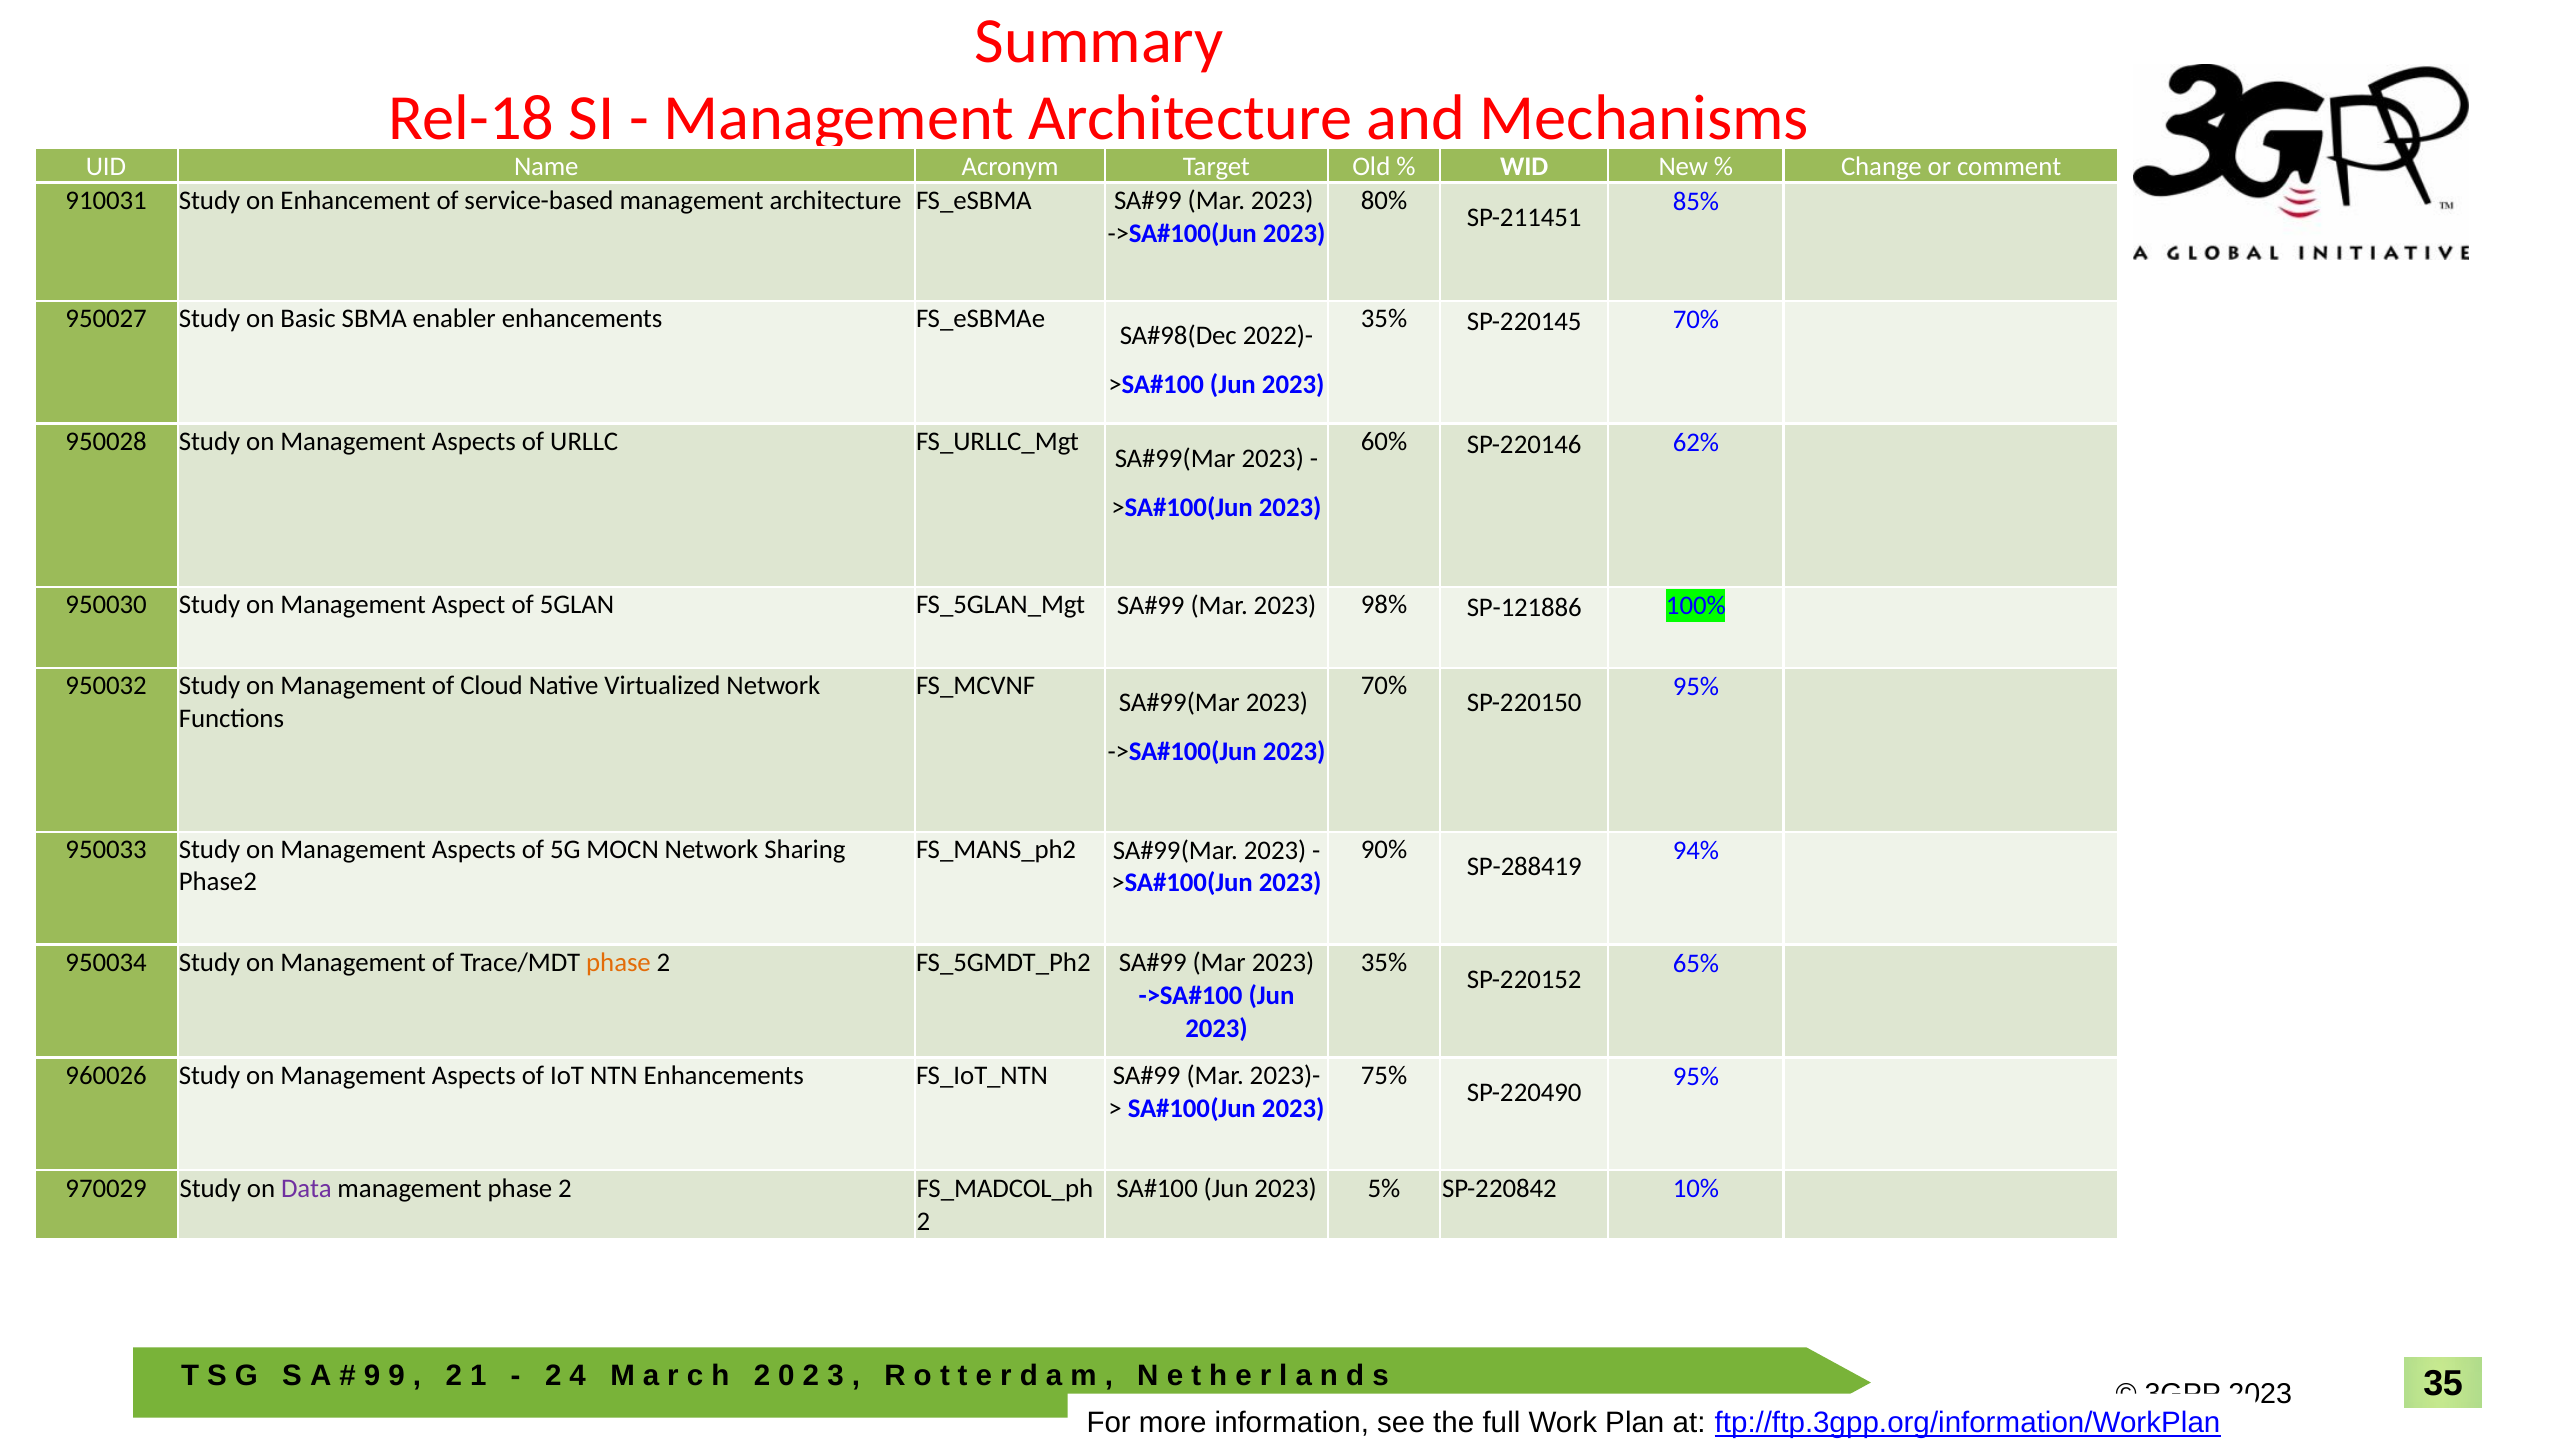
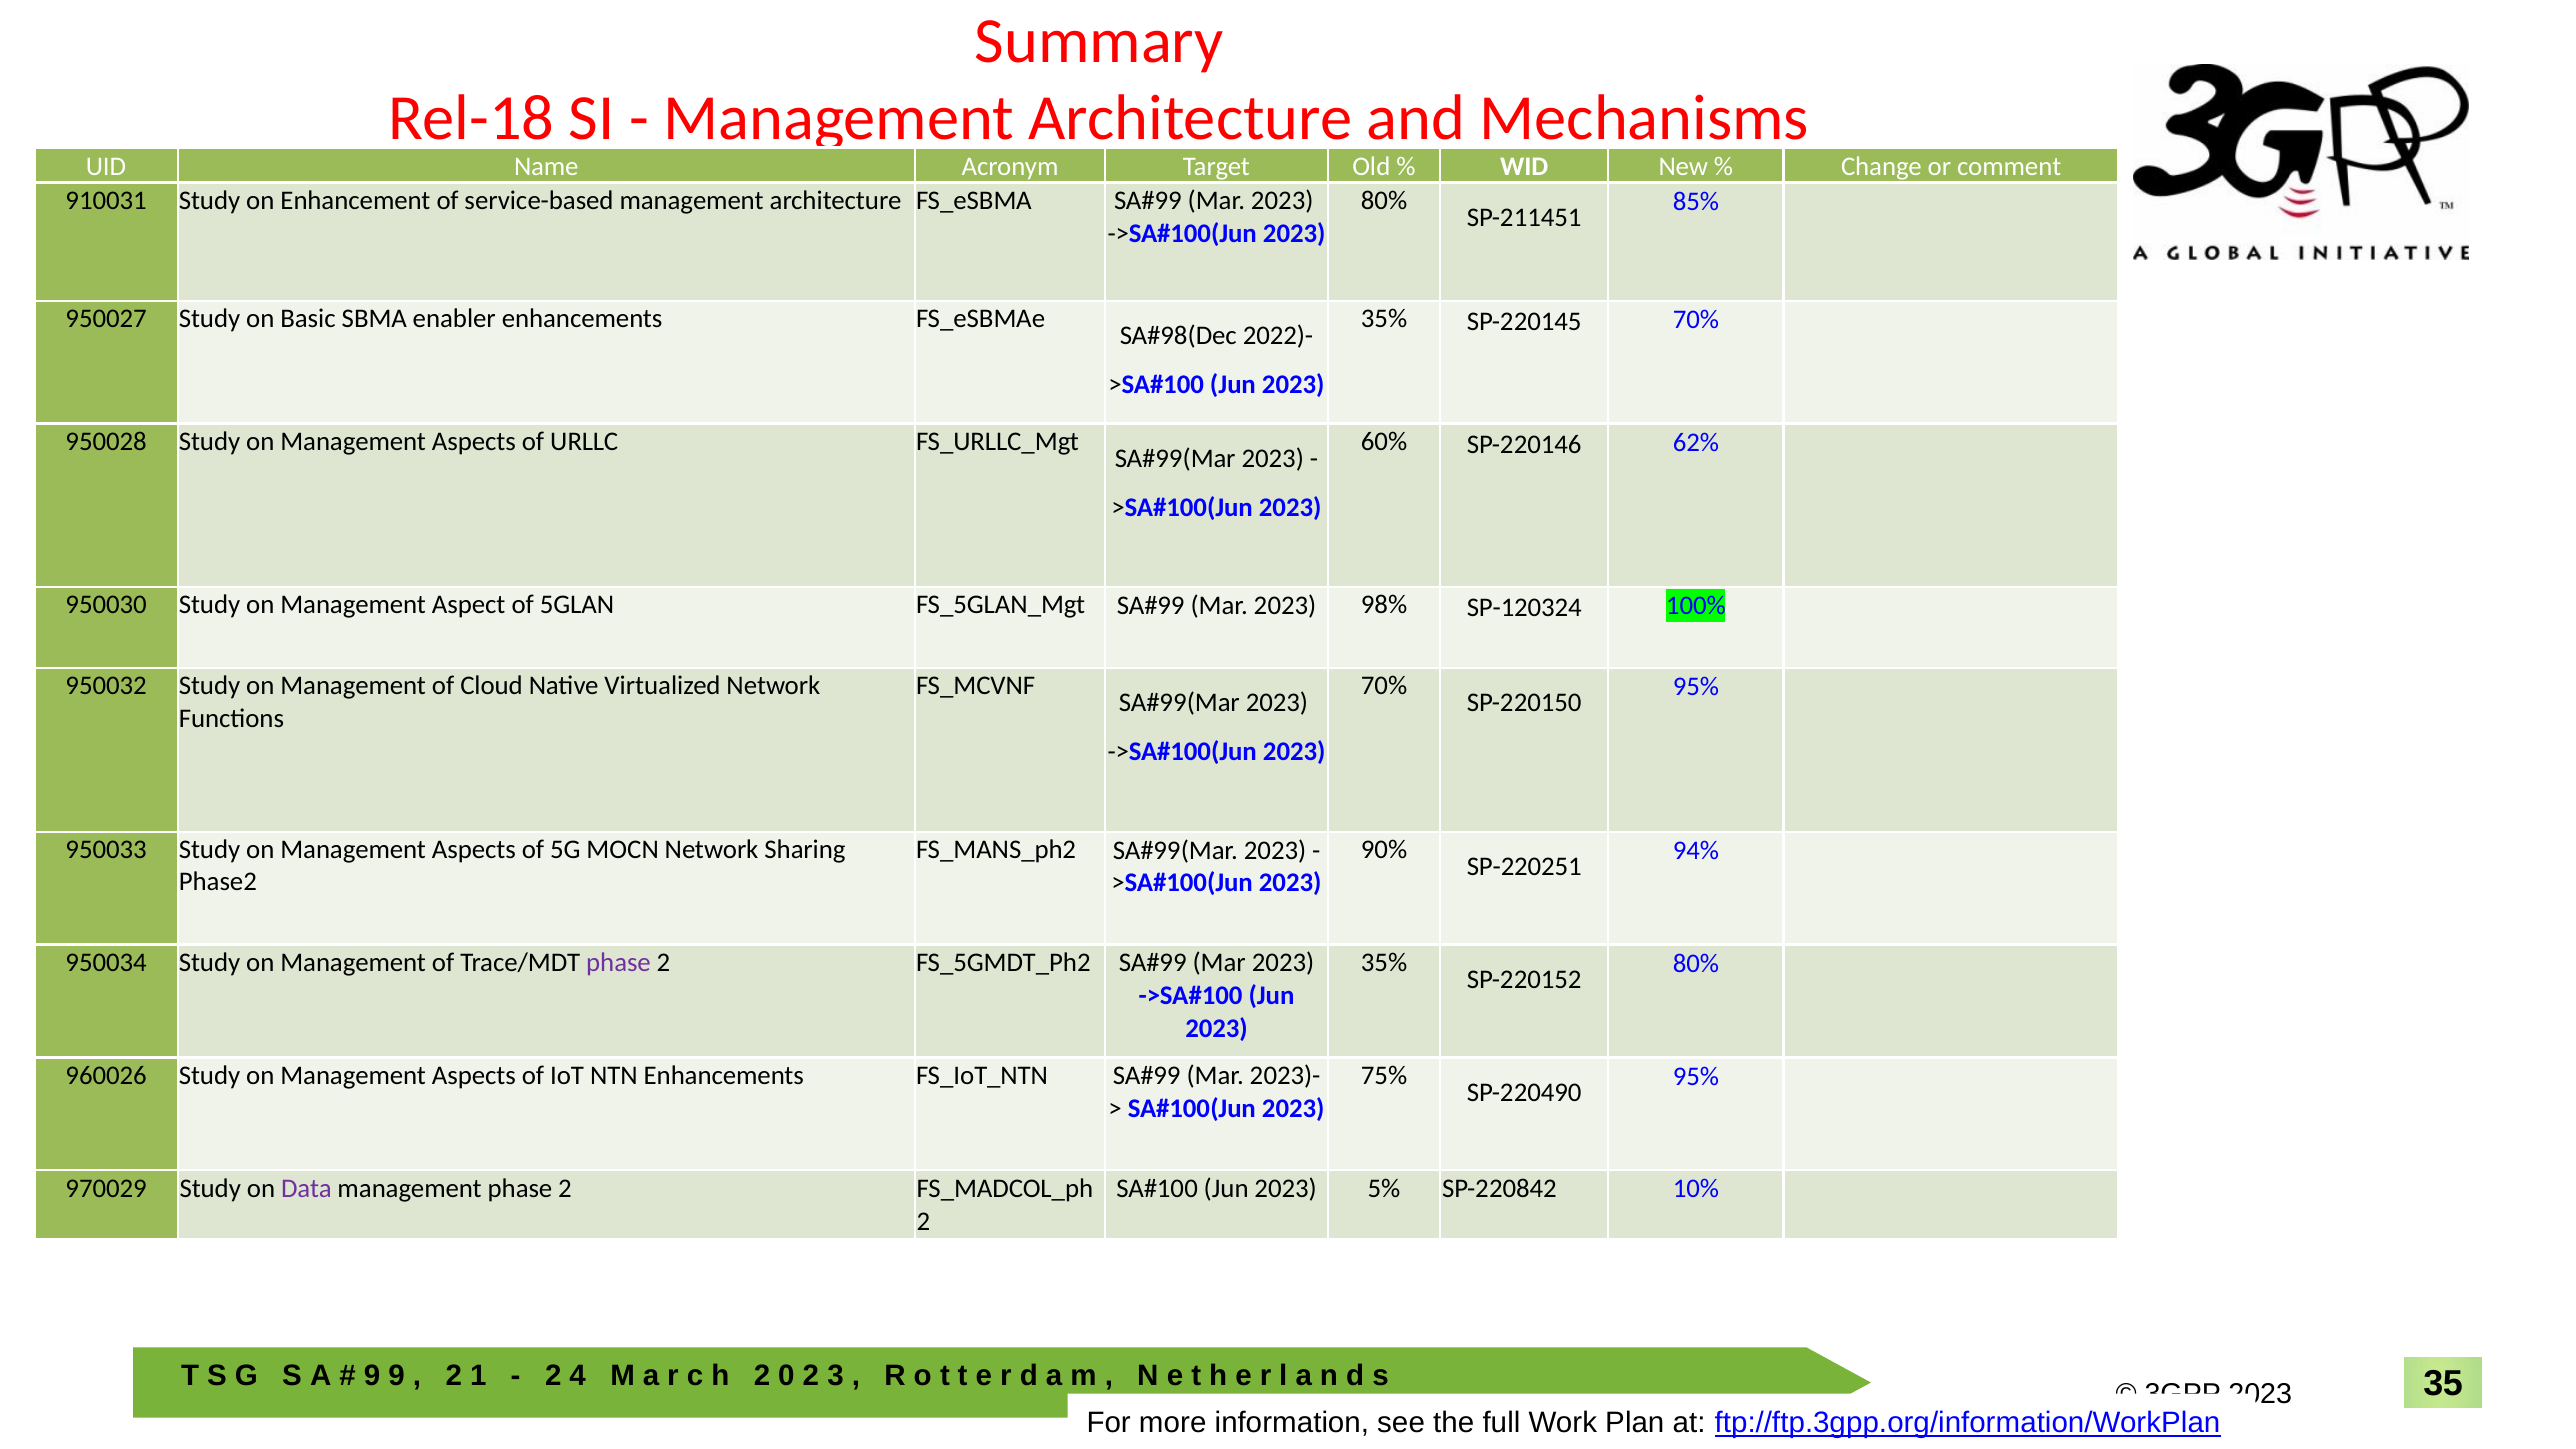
SP-121886: SP-121886 -> SP-120324 (1524, 608)
SP-288419: SP-288419 -> SP-220251 (1524, 866)
phase colour: orange -> purple (619, 962)
65%: 65% -> 80% (1696, 963)
